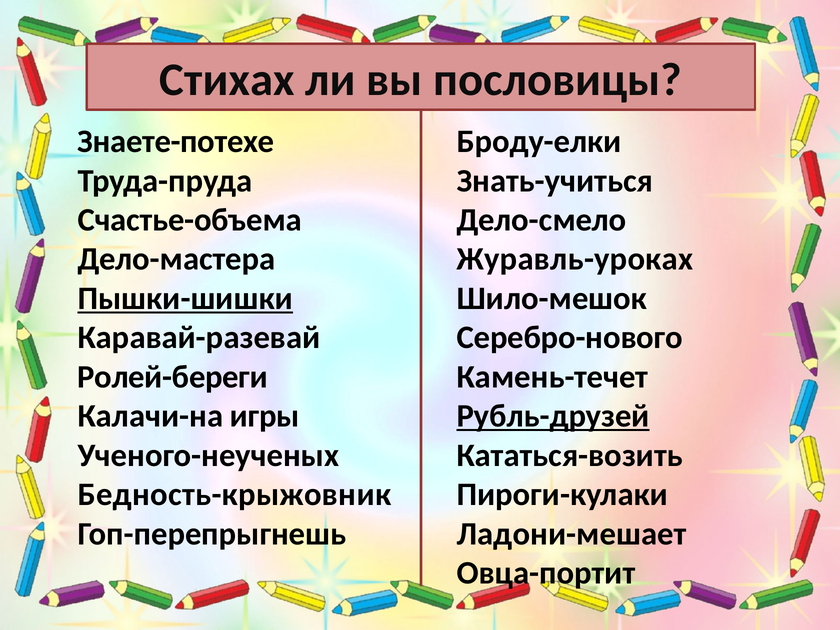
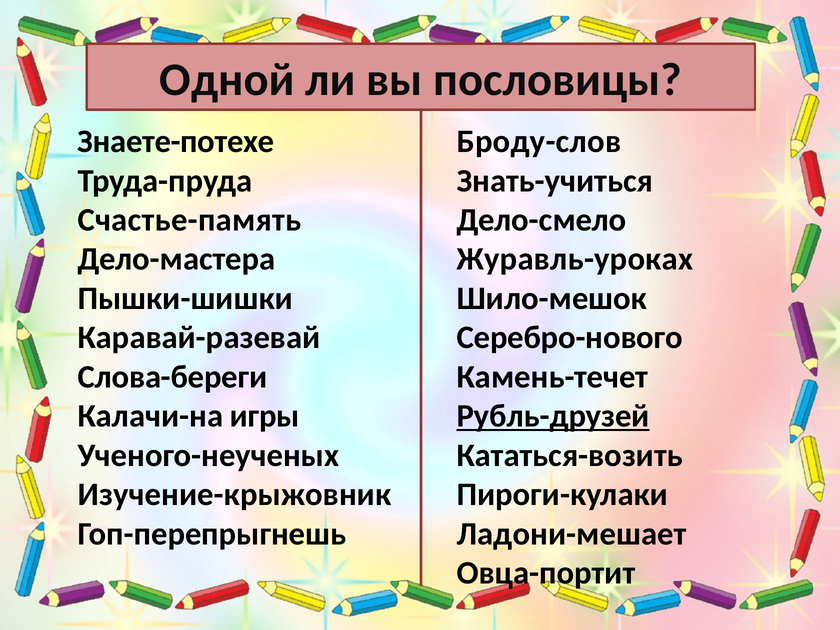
Стихах: Стихах -> Одной (227, 80)
Броду-елки: Броду-елки -> Броду-слов (539, 142)
Счастье-объема: Счастье-объема -> Счастье-память (190, 220)
Пышки-шишки underline: present -> none (185, 298)
Ролей-береги: Ролей-береги -> Слова-береги (172, 377)
Бедность-крыжовник: Бедность-крыжовник -> Изучение-крыжовник (235, 495)
